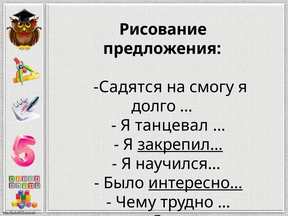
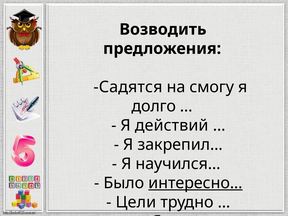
Рисование: Рисование -> Возводить (163, 29)
танцевал: танцевал -> действий (172, 125)
закрепил… underline: present -> none (180, 145)
Чему: Чему -> Цели (136, 202)
